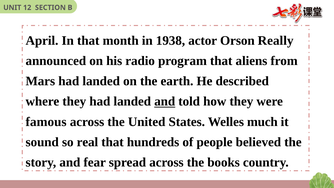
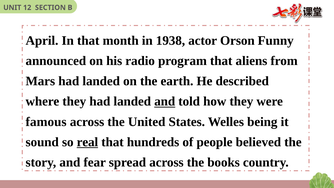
Really: Really -> Funny (276, 41)
much: much -> being (262, 122)
real underline: none -> present (87, 142)
